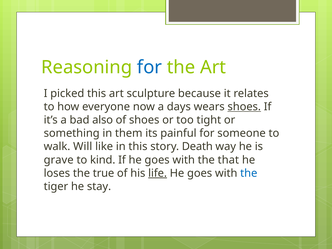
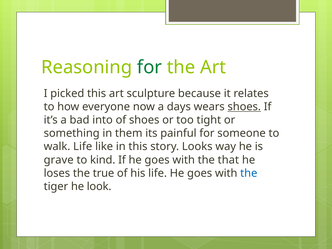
for colour: blue -> green (150, 67)
also: also -> into (103, 120)
walk Will: Will -> Life (83, 147)
Death: Death -> Looks (197, 147)
life underline: present -> none (158, 173)
stay: stay -> look (99, 186)
